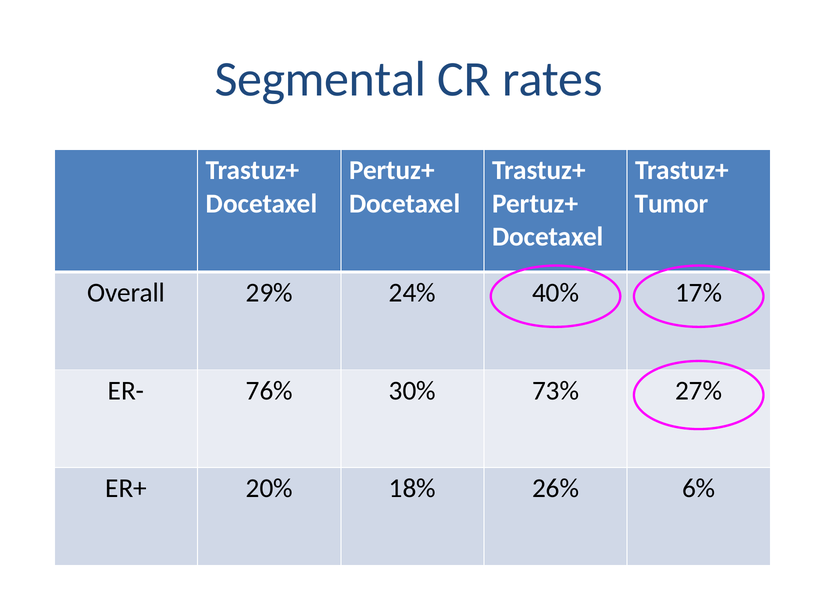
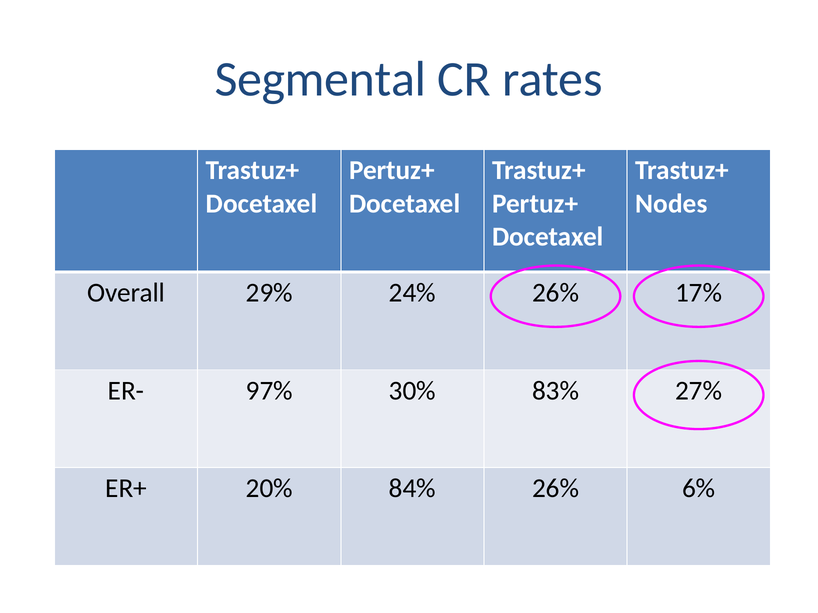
Tumor: Tumor -> Nodes (671, 204)
24% 40%: 40% -> 26% (556, 293)
76%: 76% -> 97% (269, 391)
73%: 73% -> 83% (556, 391)
18%: 18% -> 84% (412, 489)
